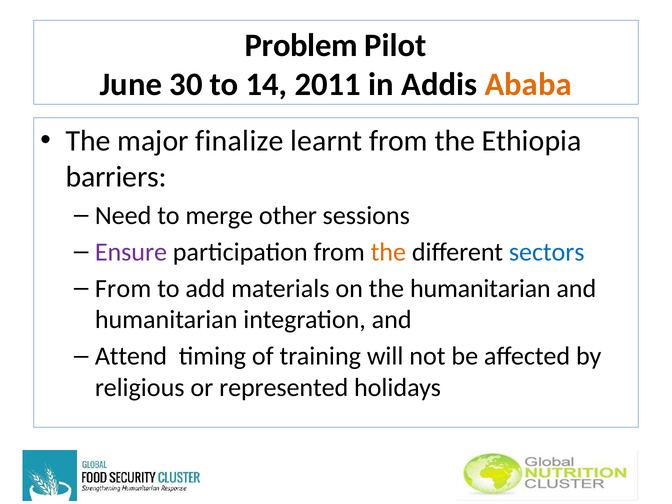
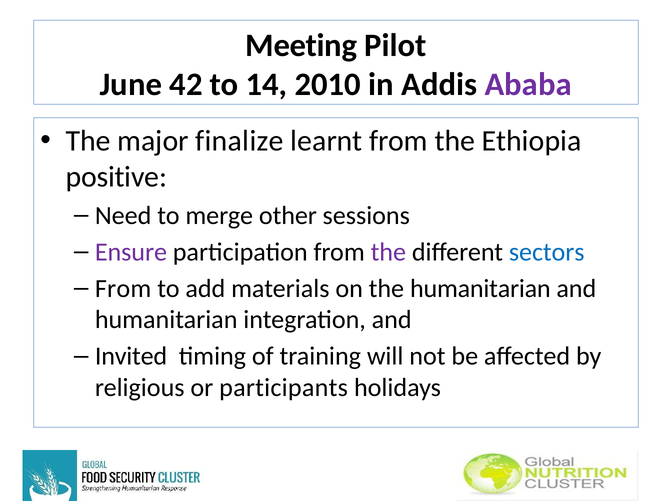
Problem: Problem -> Meeting (301, 45)
30: 30 -> 42 (186, 85)
2011: 2011 -> 2010 (328, 85)
Ababa colour: orange -> purple (528, 85)
barriers: barriers -> positive (116, 177)
the colour: orange -> purple (388, 252)
Attend: Attend -> Invited (131, 356)
represented: represented -> participants (284, 388)
